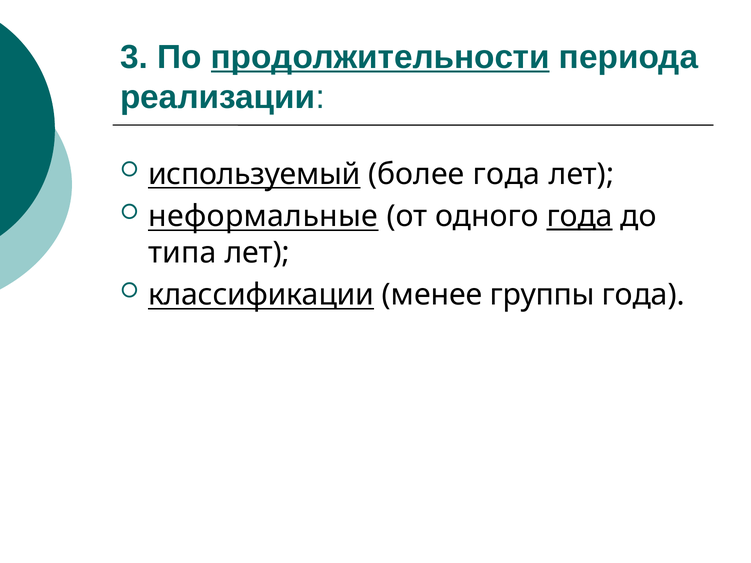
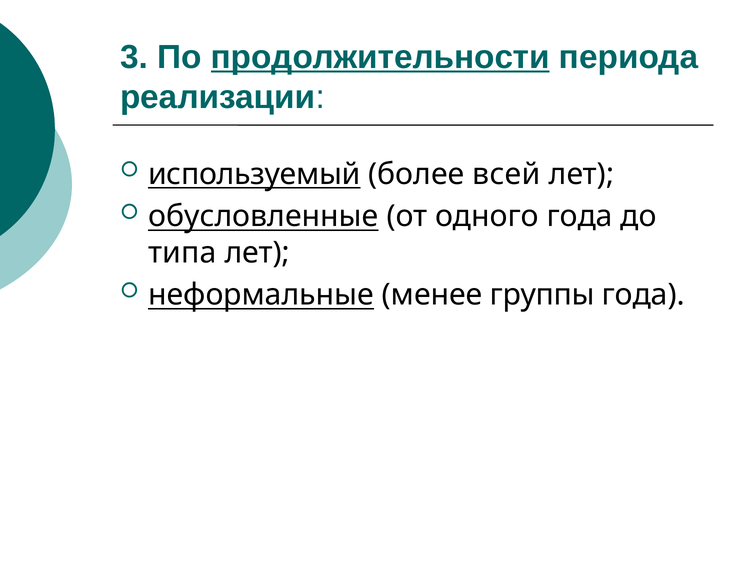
более года: года -> всей (506, 174)
неформальные: неформальные -> обусловленные (263, 216)
года underline: present -> none (580, 216)
классификации: классификации -> неформальные (261, 295)
